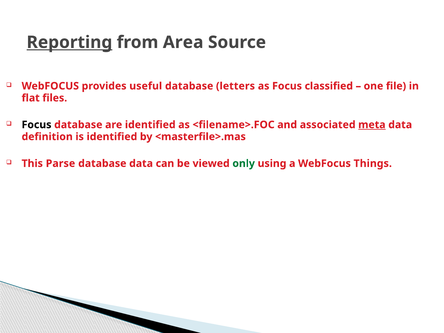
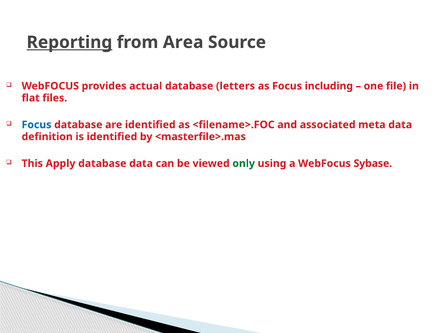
useful: useful -> actual (146, 86)
classified: classified -> including (329, 86)
Focus colour: black -> blue (37, 125)
meta underline: present -> none (372, 125)
Parse: Parse -> Apply (61, 163)
Things: Things -> Sybase (373, 163)
